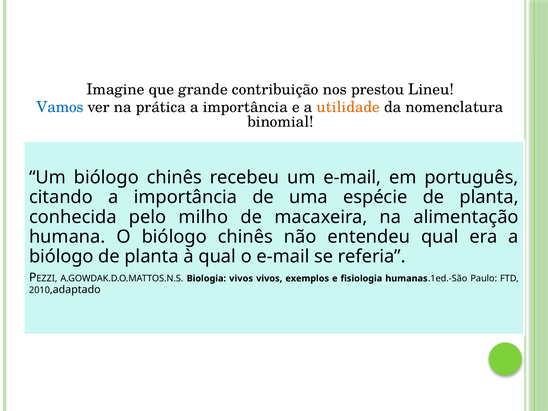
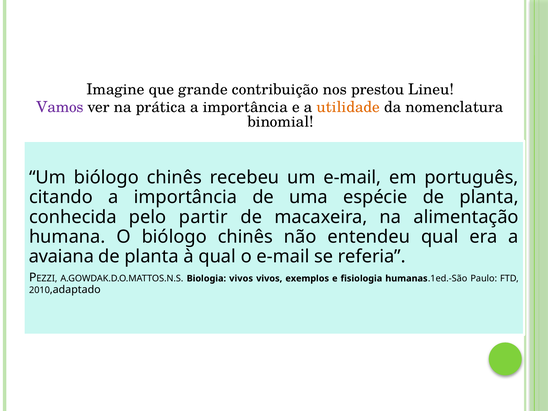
Vamos colour: blue -> purple (60, 107)
milho: milho -> partir (203, 217)
biólogo: biólogo -> avaiana (61, 256)
